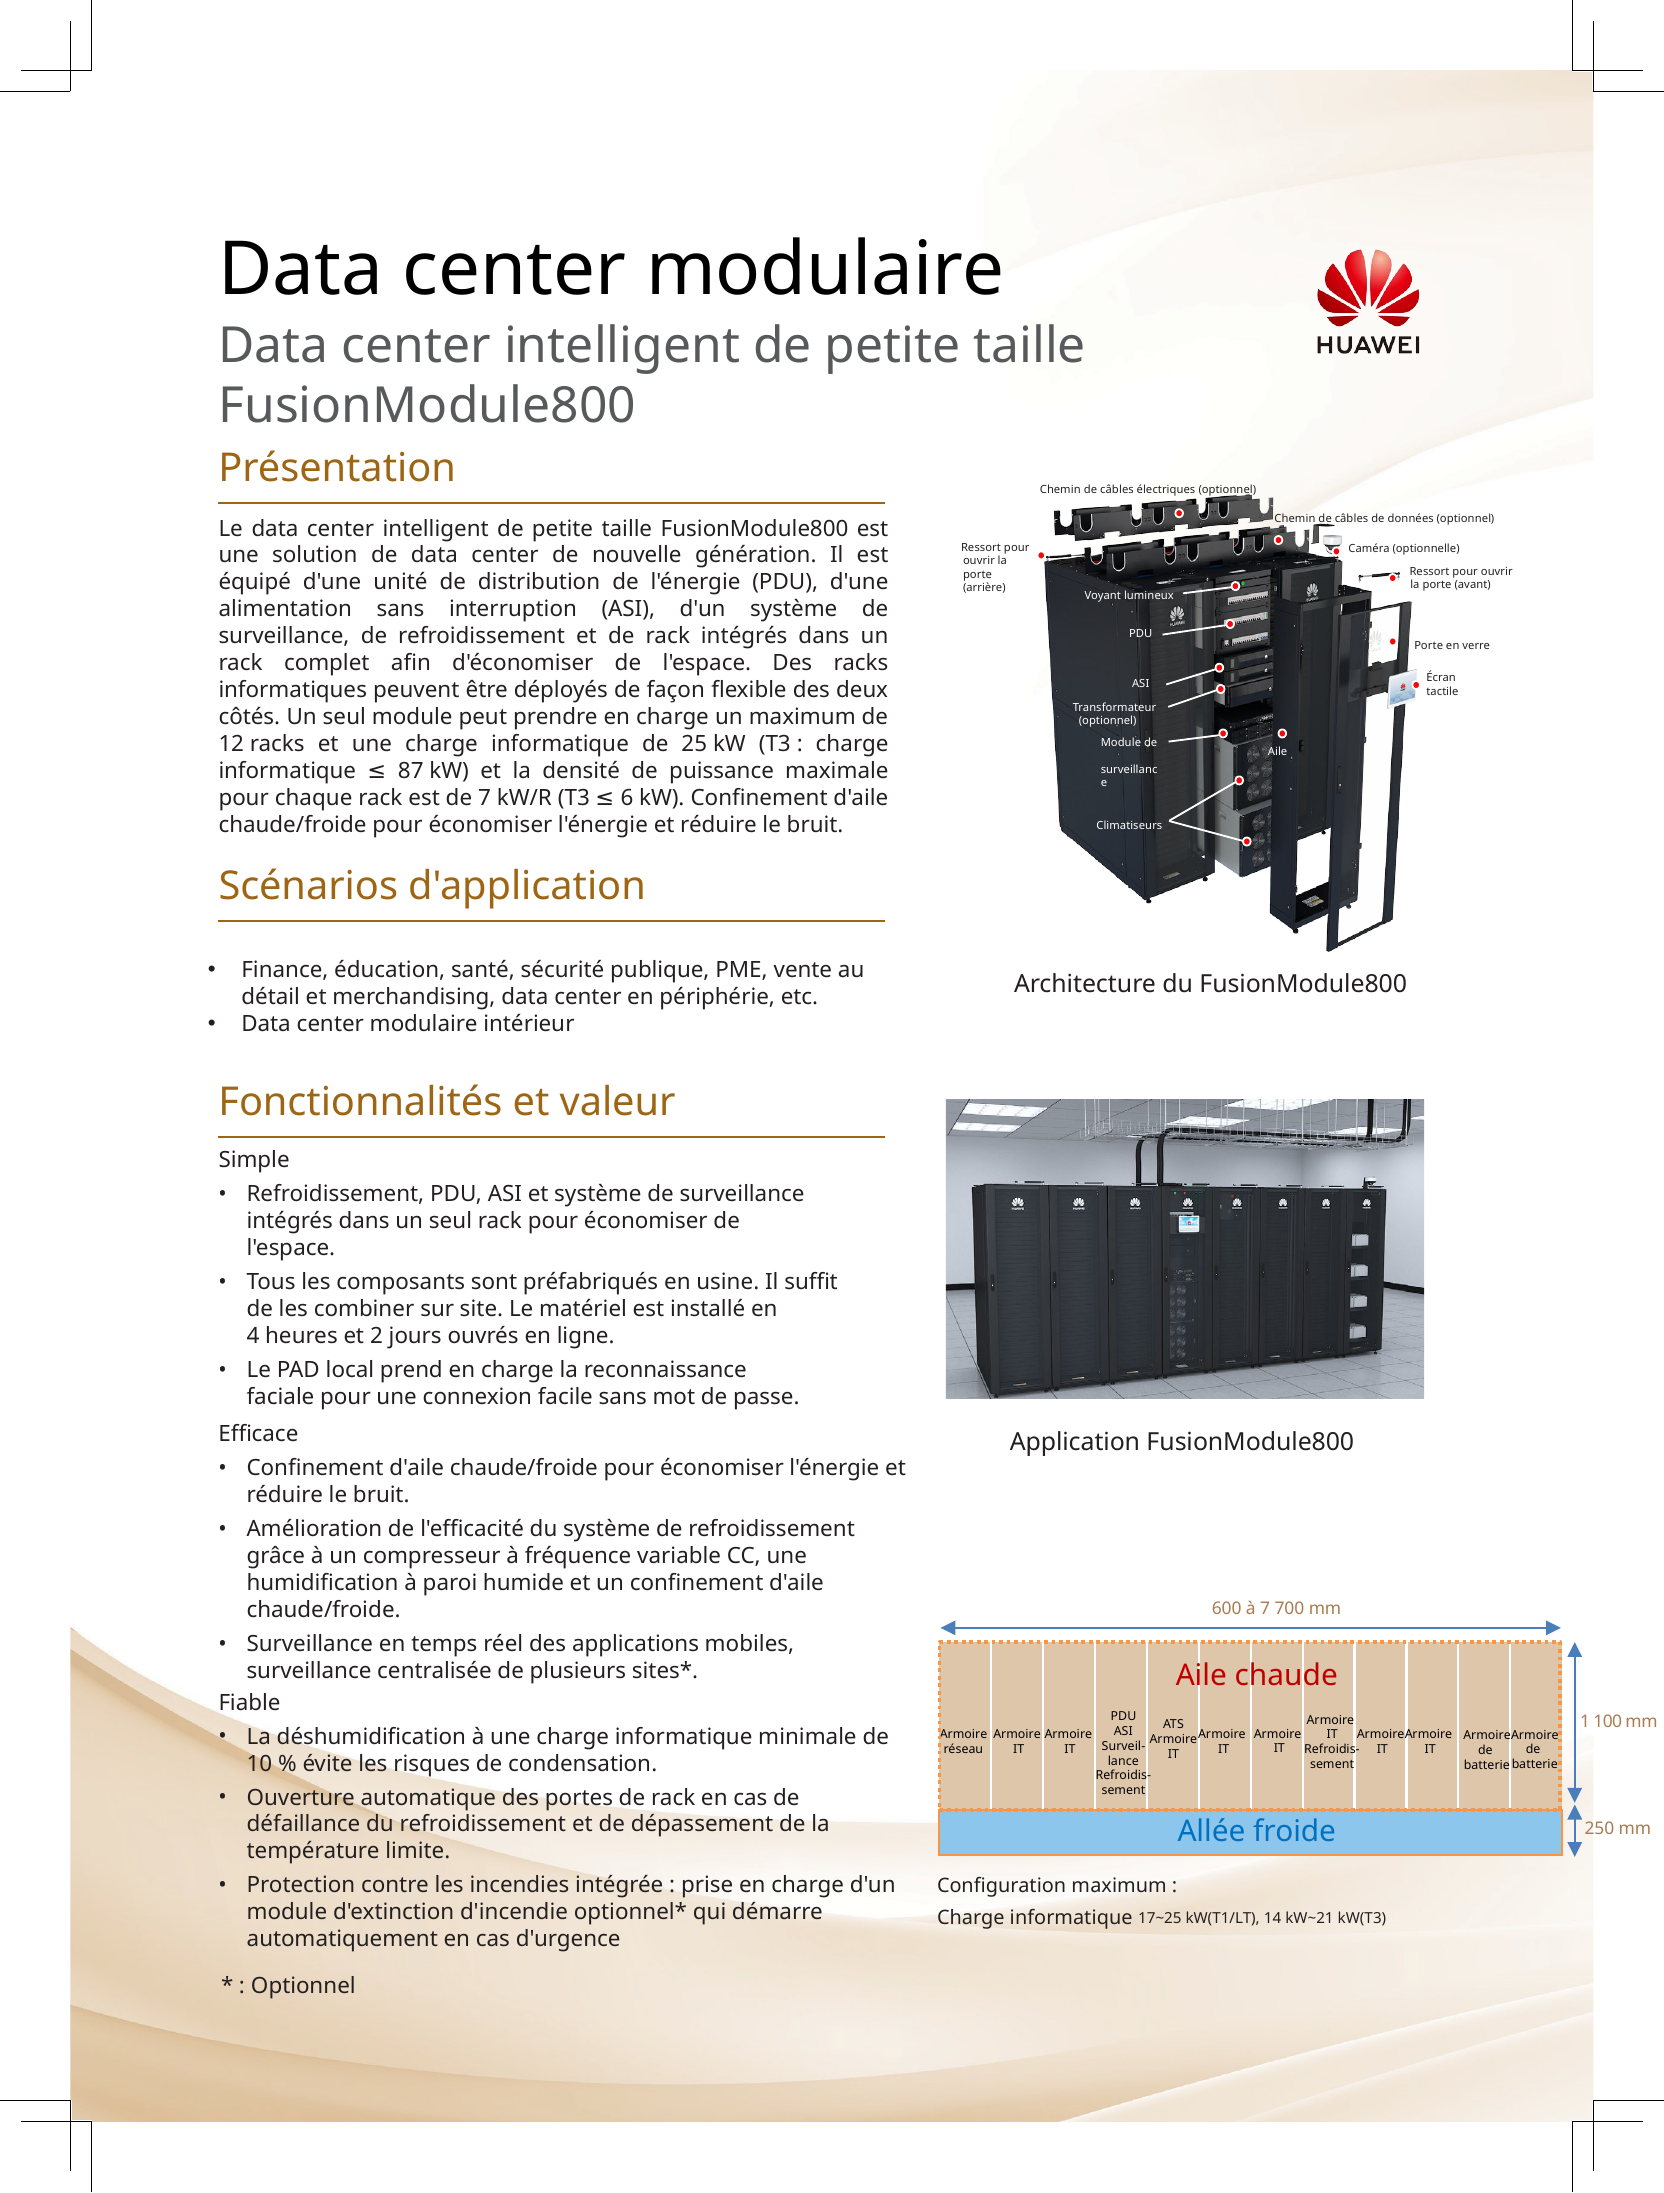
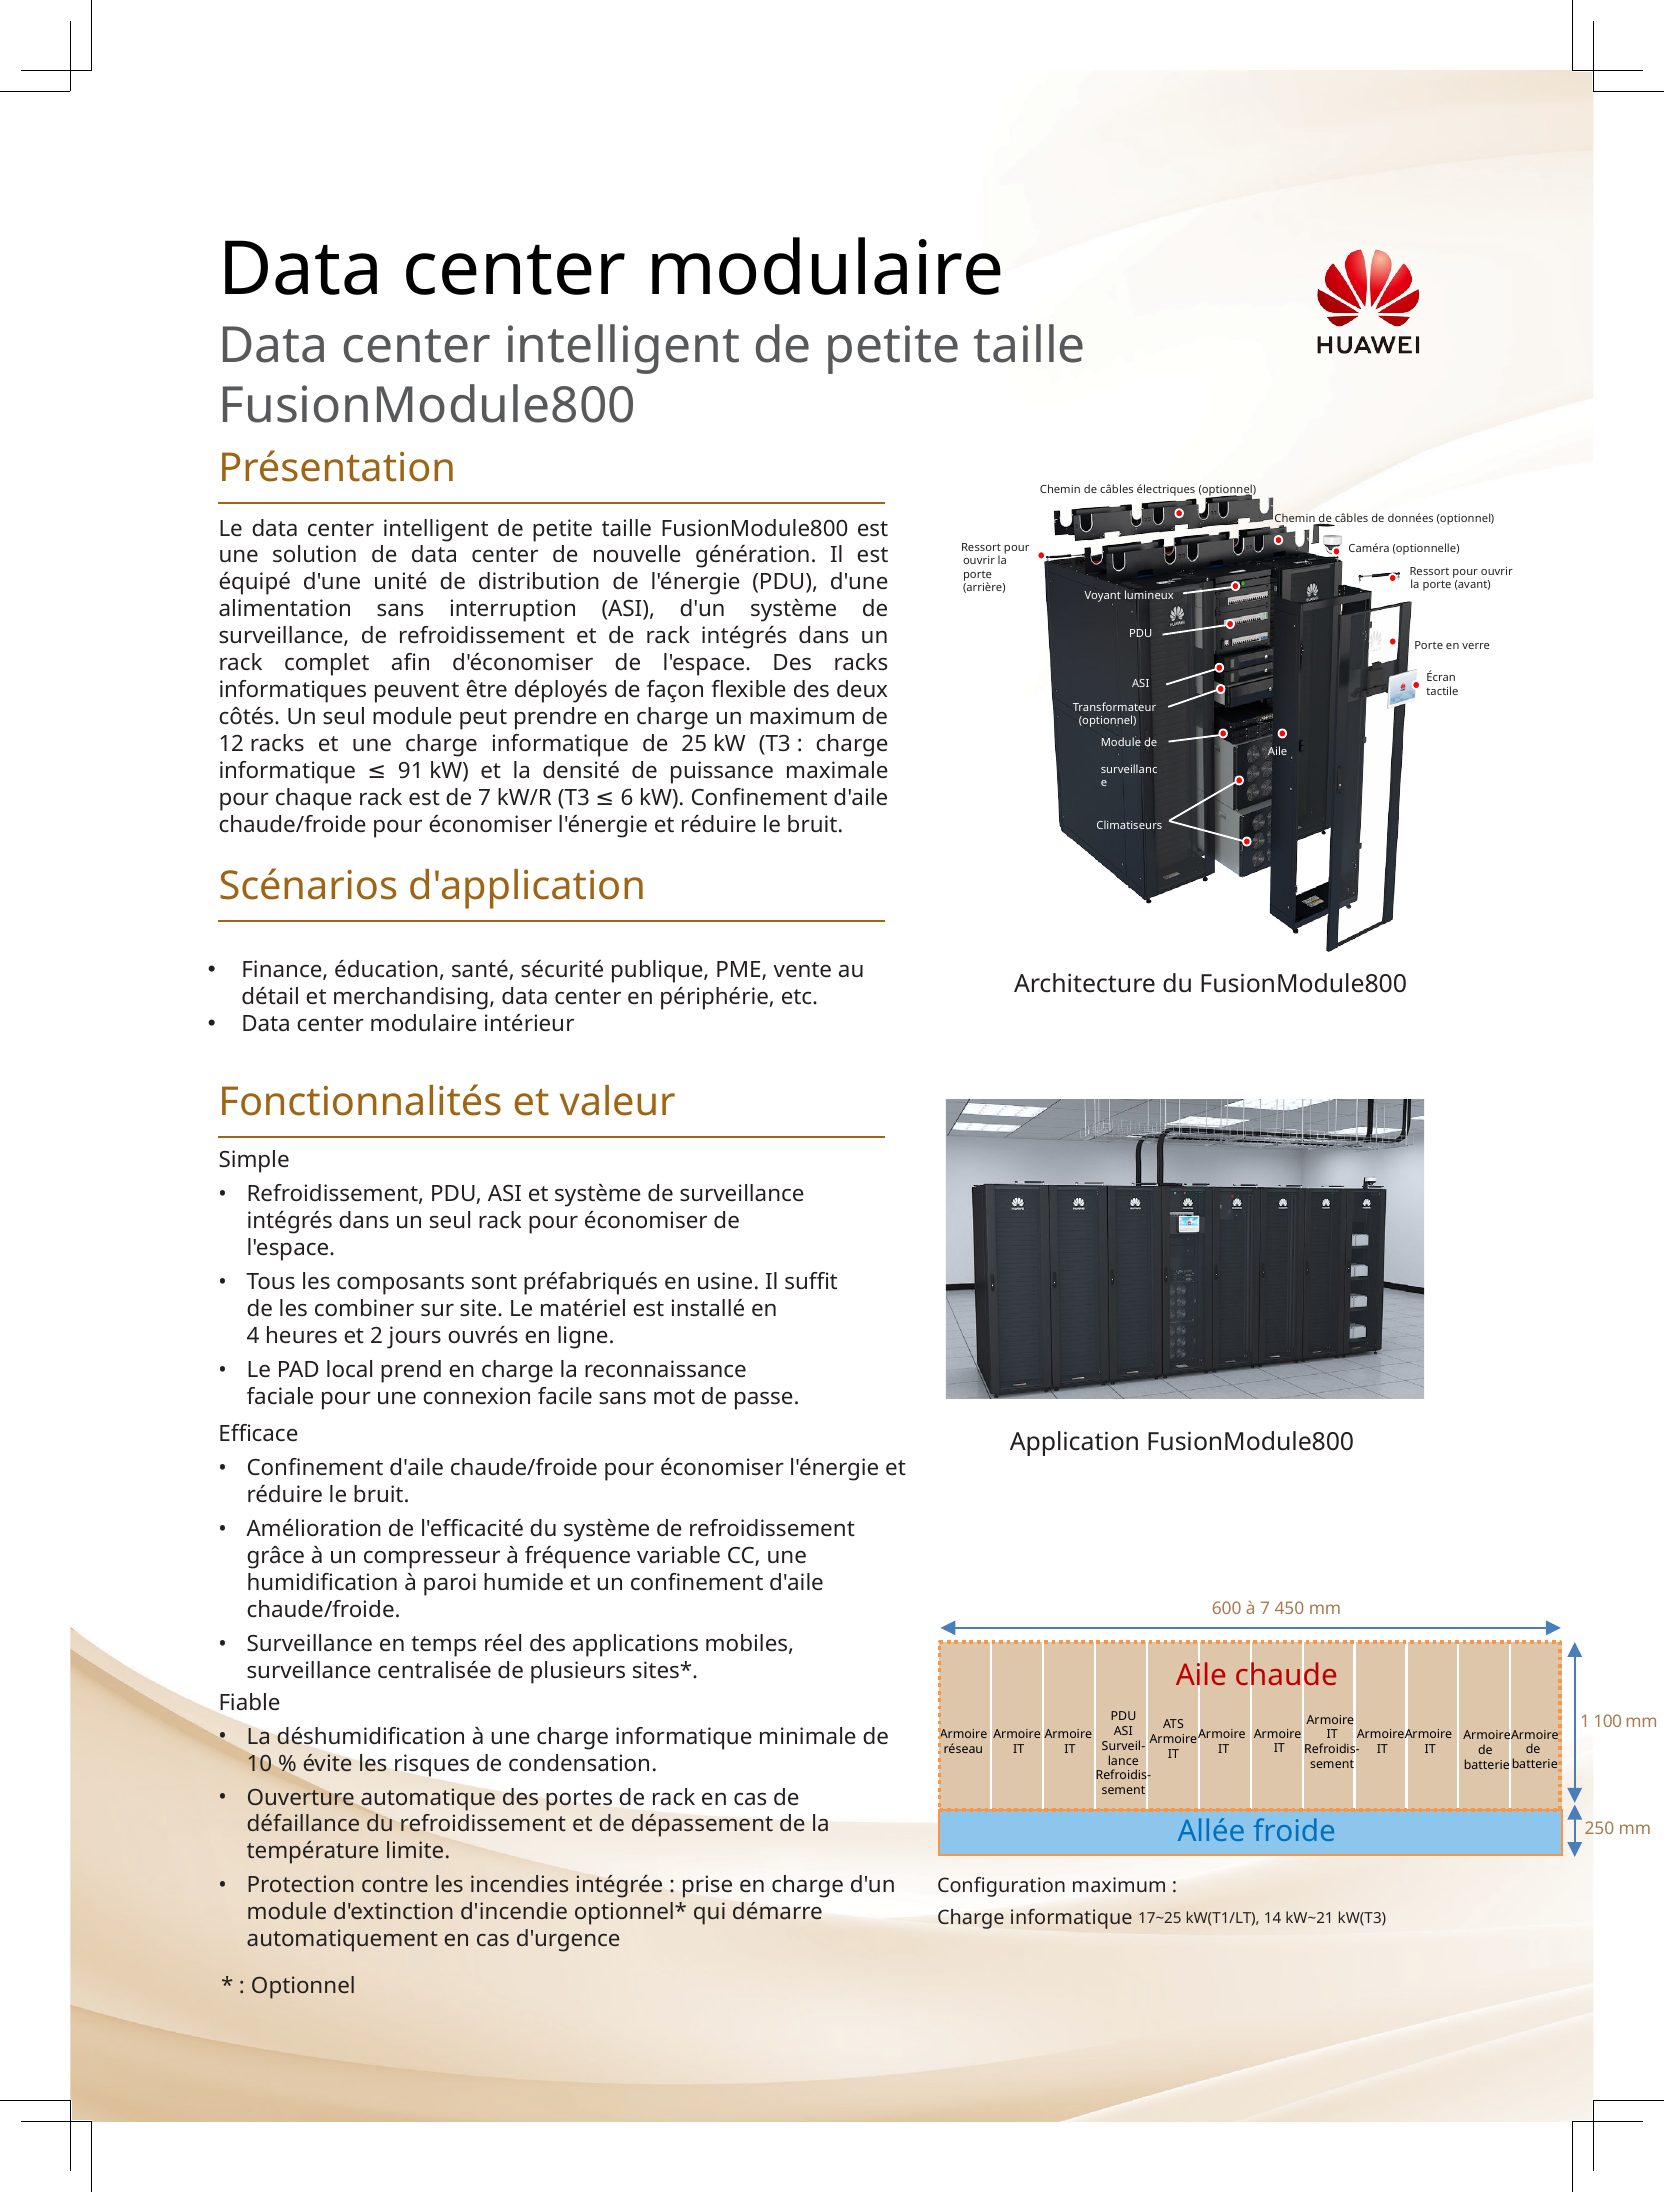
87: 87 -> 91 (411, 771)
700: 700 -> 450 (1289, 1610)
